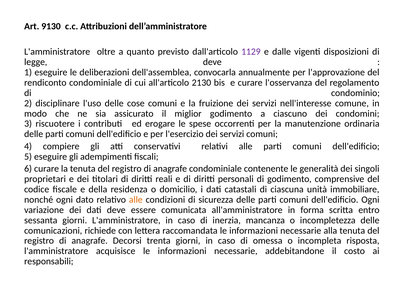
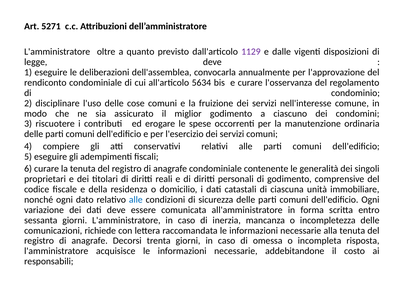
9130: 9130 -> 5271 (51, 26)
2130: 2130 -> 5634 (201, 83)
alle colour: orange -> blue (136, 200)
